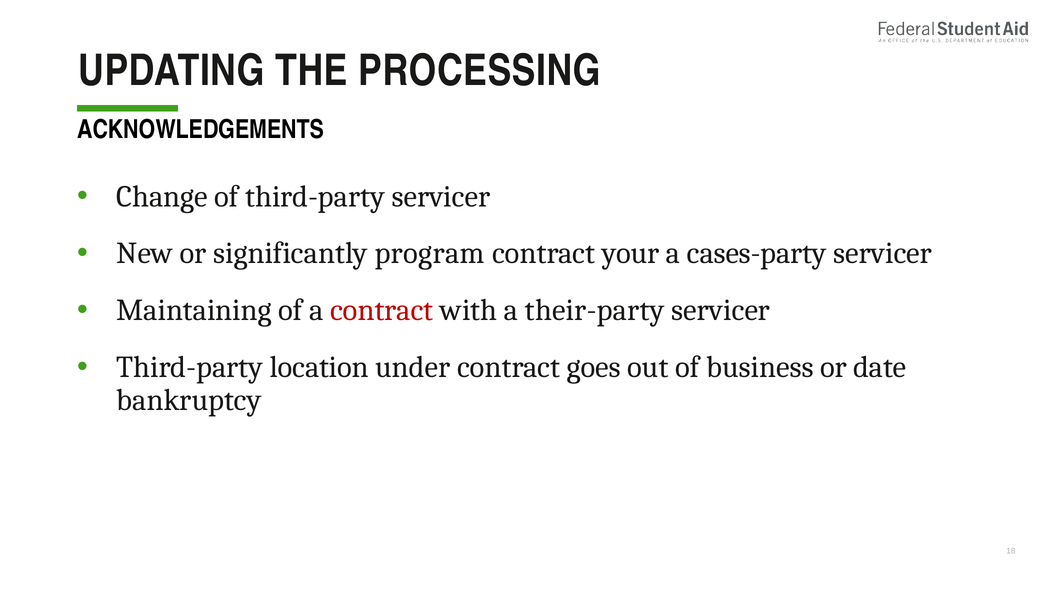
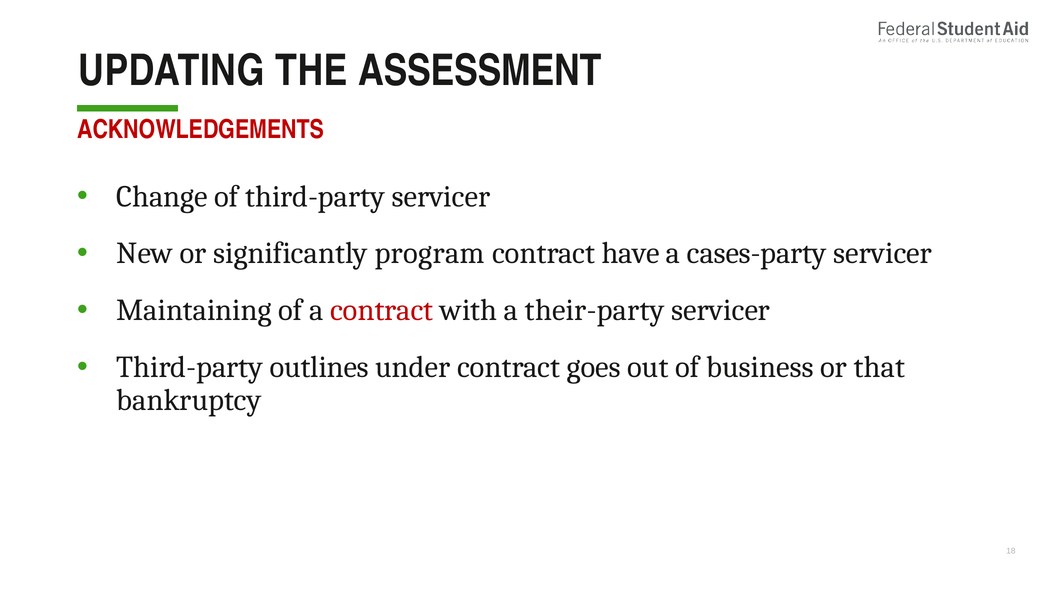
PROCESSING: PROCESSING -> ASSESSMENT (480, 71)
ACKNOWLEDGEMENTS colour: black -> red (201, 130)
your: your -> have (631, 254)
location: location -> outlines (319, 367)
date: date -> that (880, 367)
